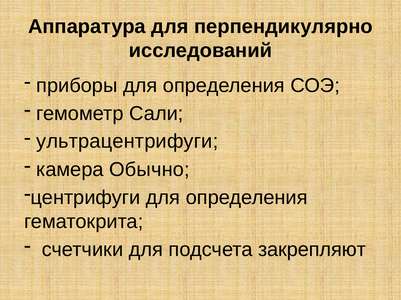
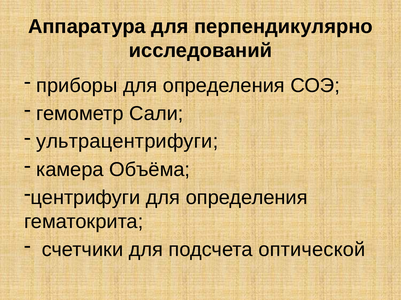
Обычно: Обычно -> Объёма (150, 170)
закрепляют: закрепляют -> оптической (312, 250)
